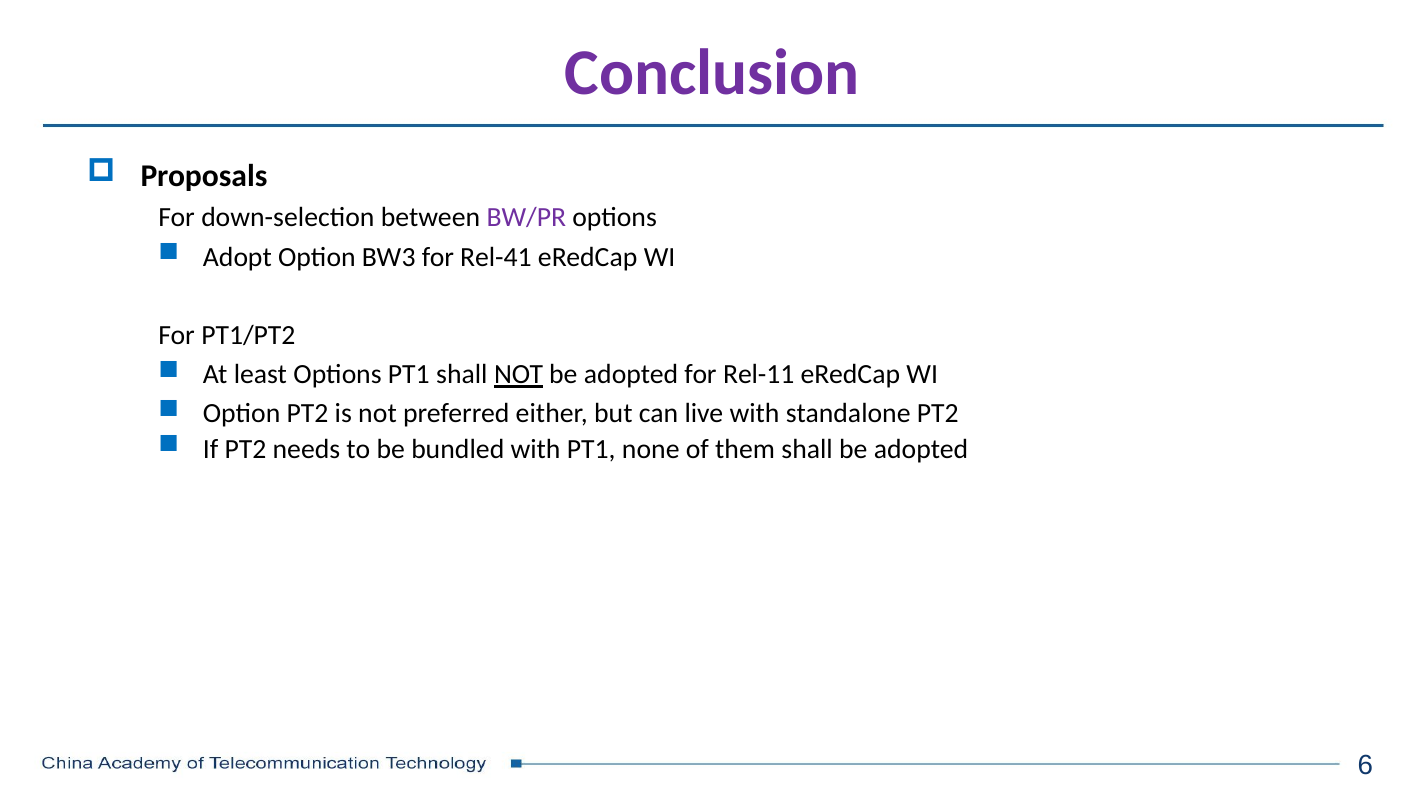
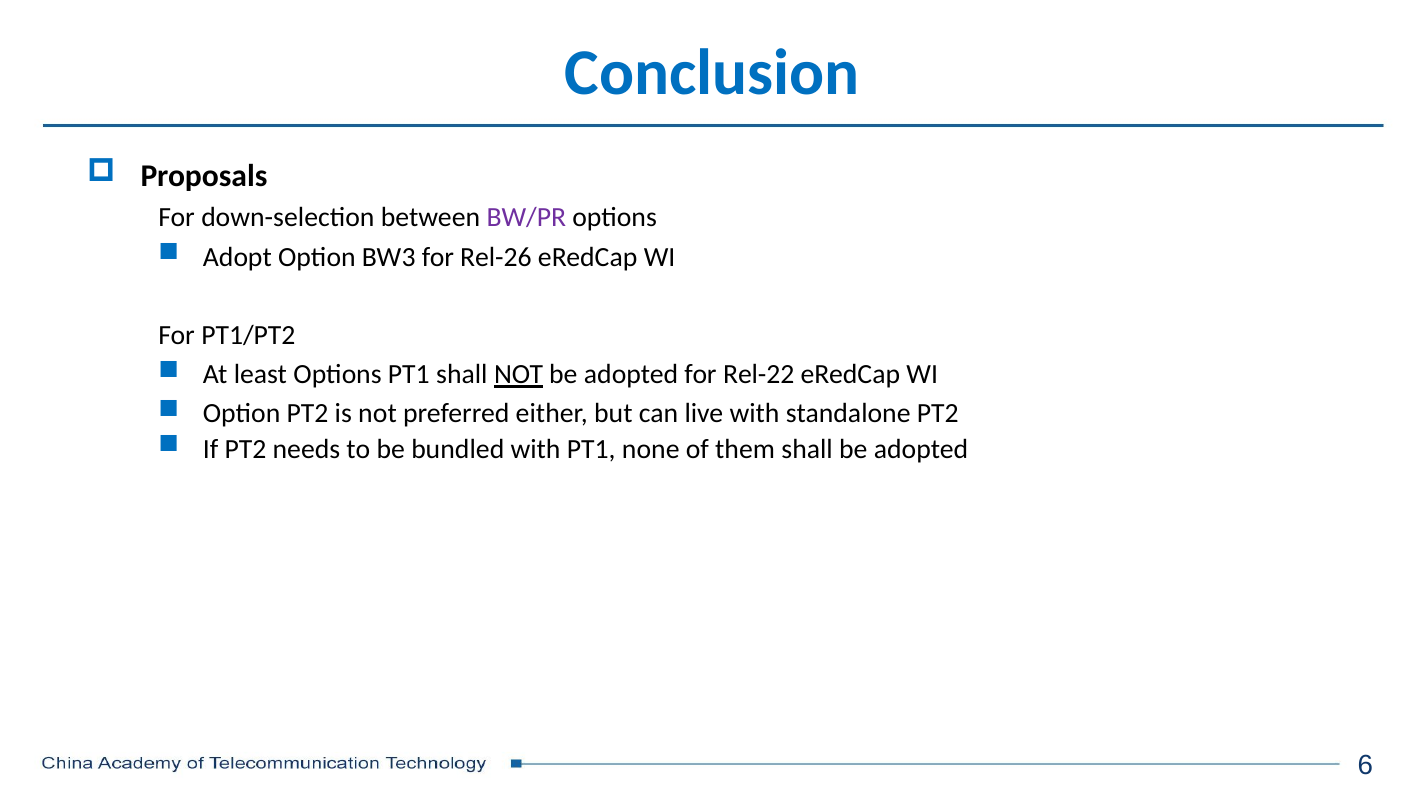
Conclusion colour: purple -> blue (712, 73)
Rel-41: Rel-41 -> Rel-26 (496, 257)
Rel-11: Rel-11 -> Rel-22 (759, 375)
